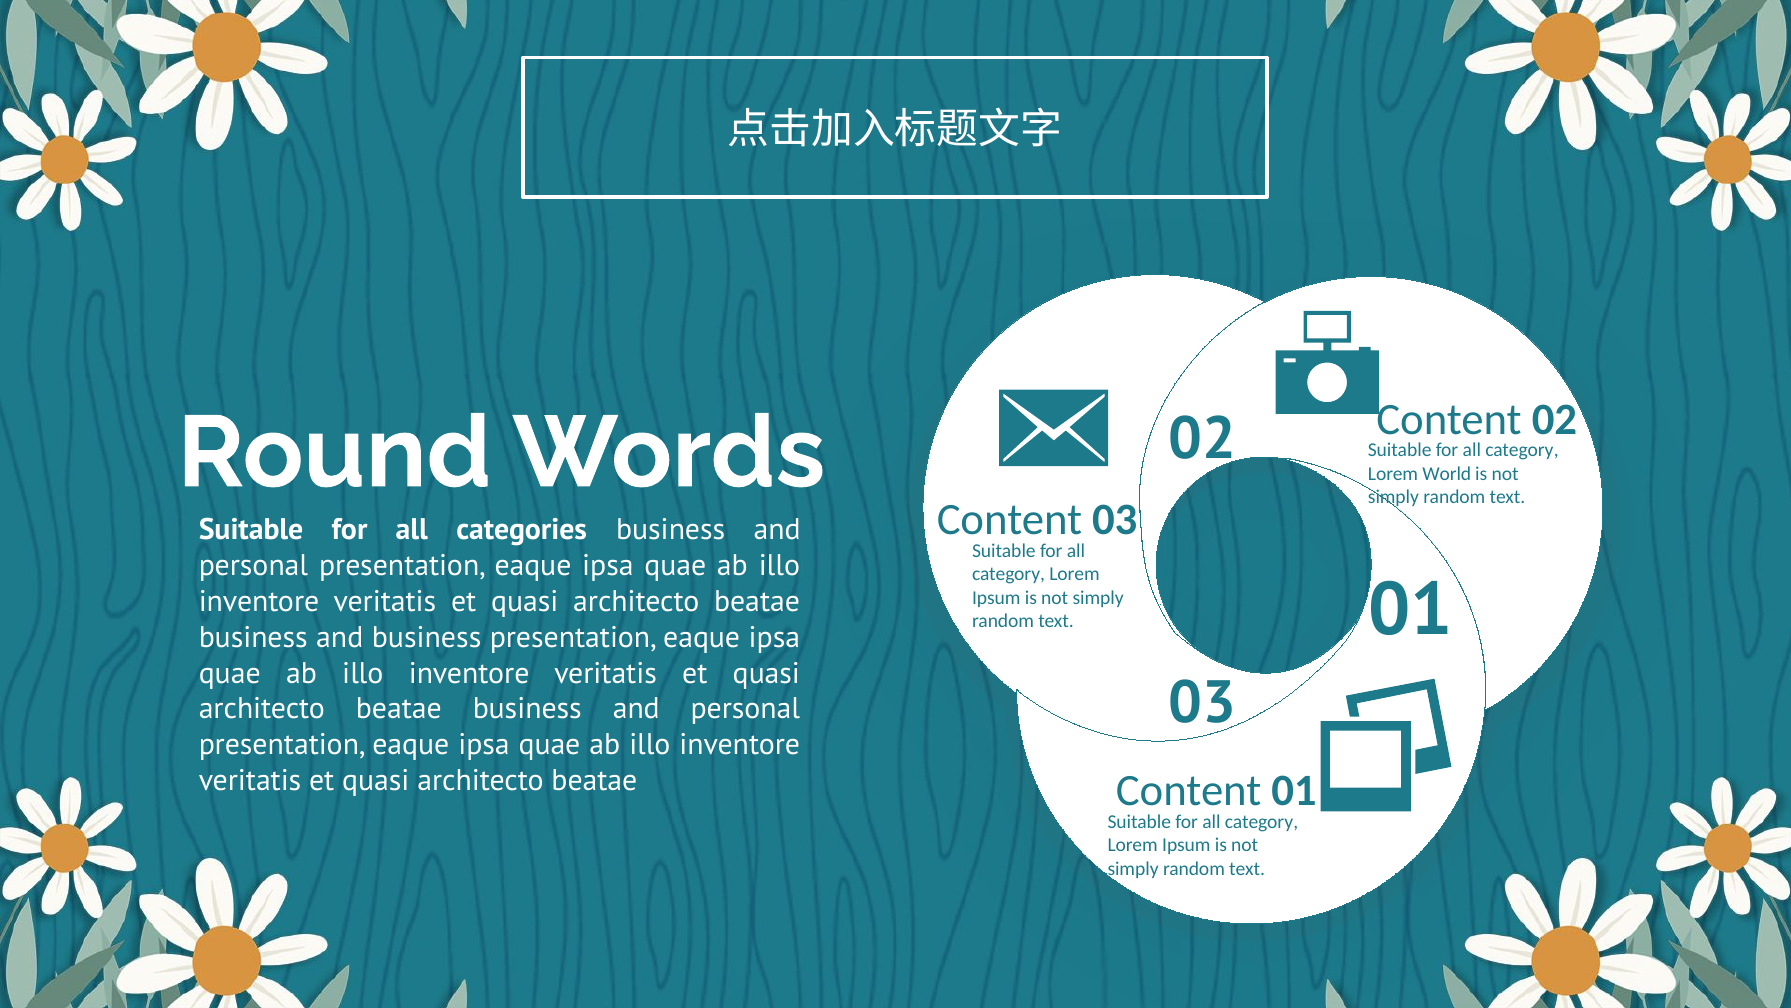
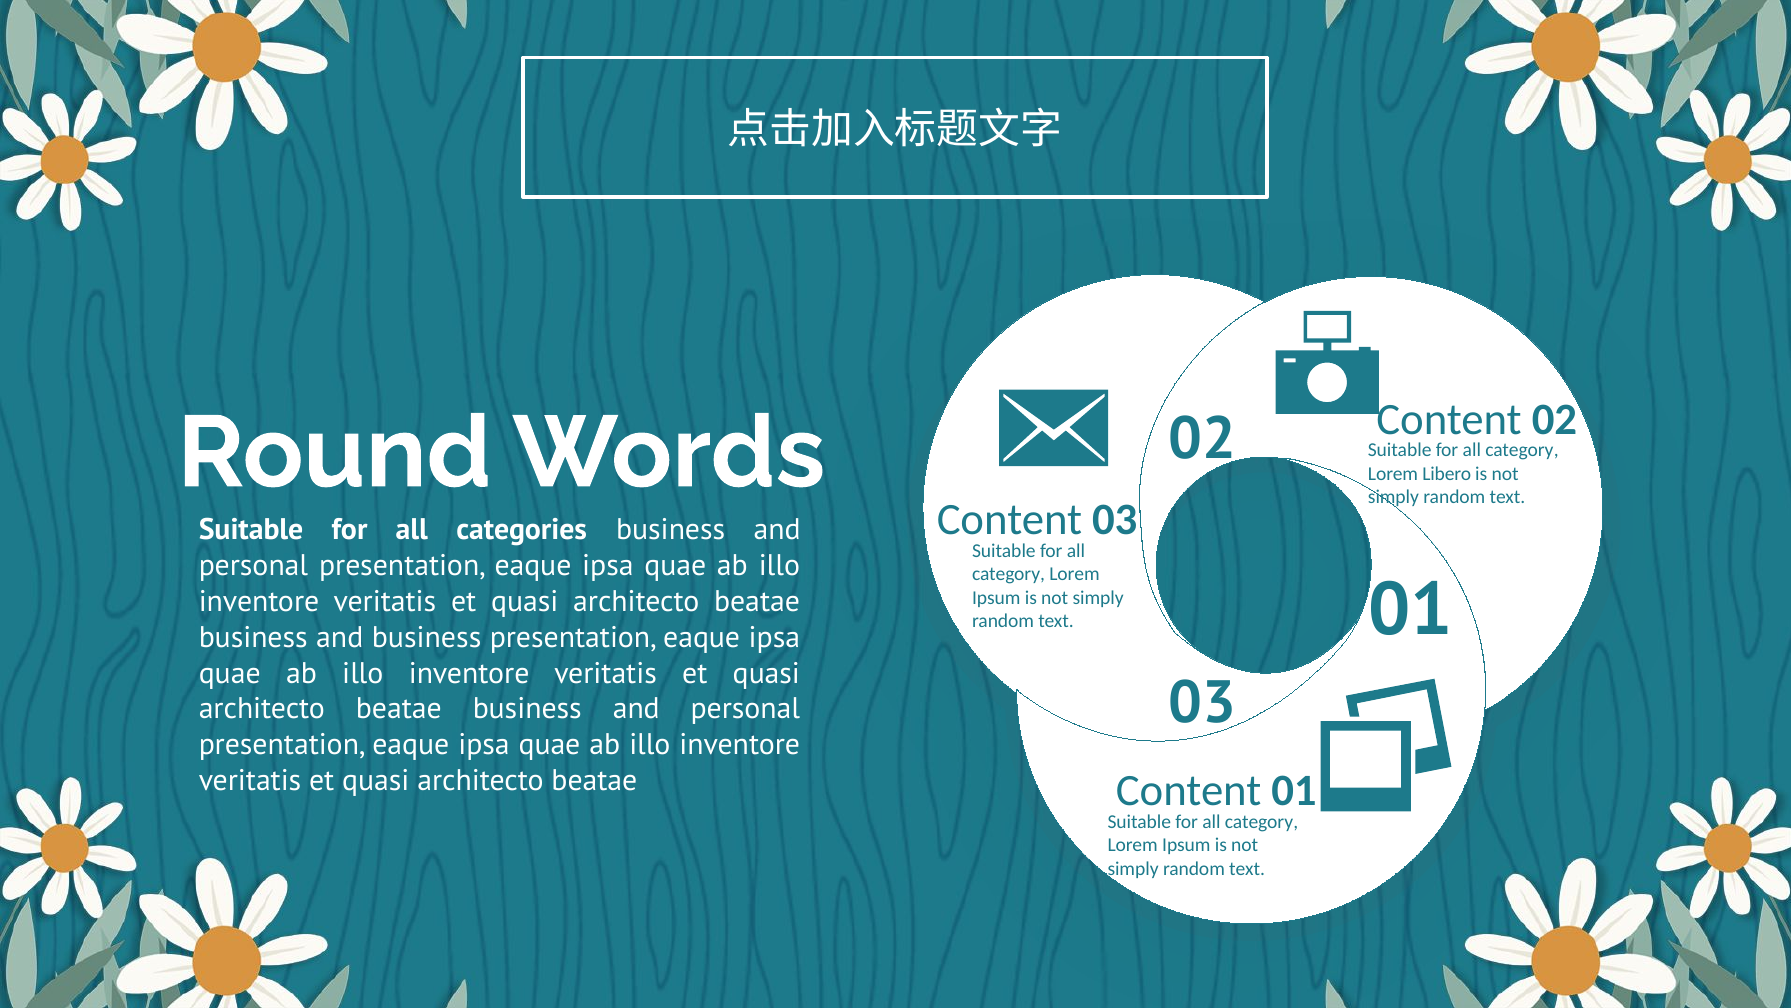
World: World -> Libero (1447, 474)
